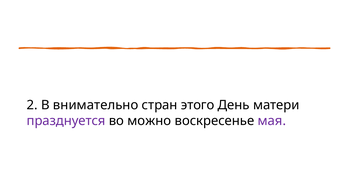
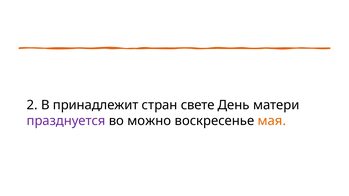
внимательно: внимательно -> принадлежит (96, 105)
этого: этого -> свете (198, 105)
мая colour: purple -> orange (272, 121)
